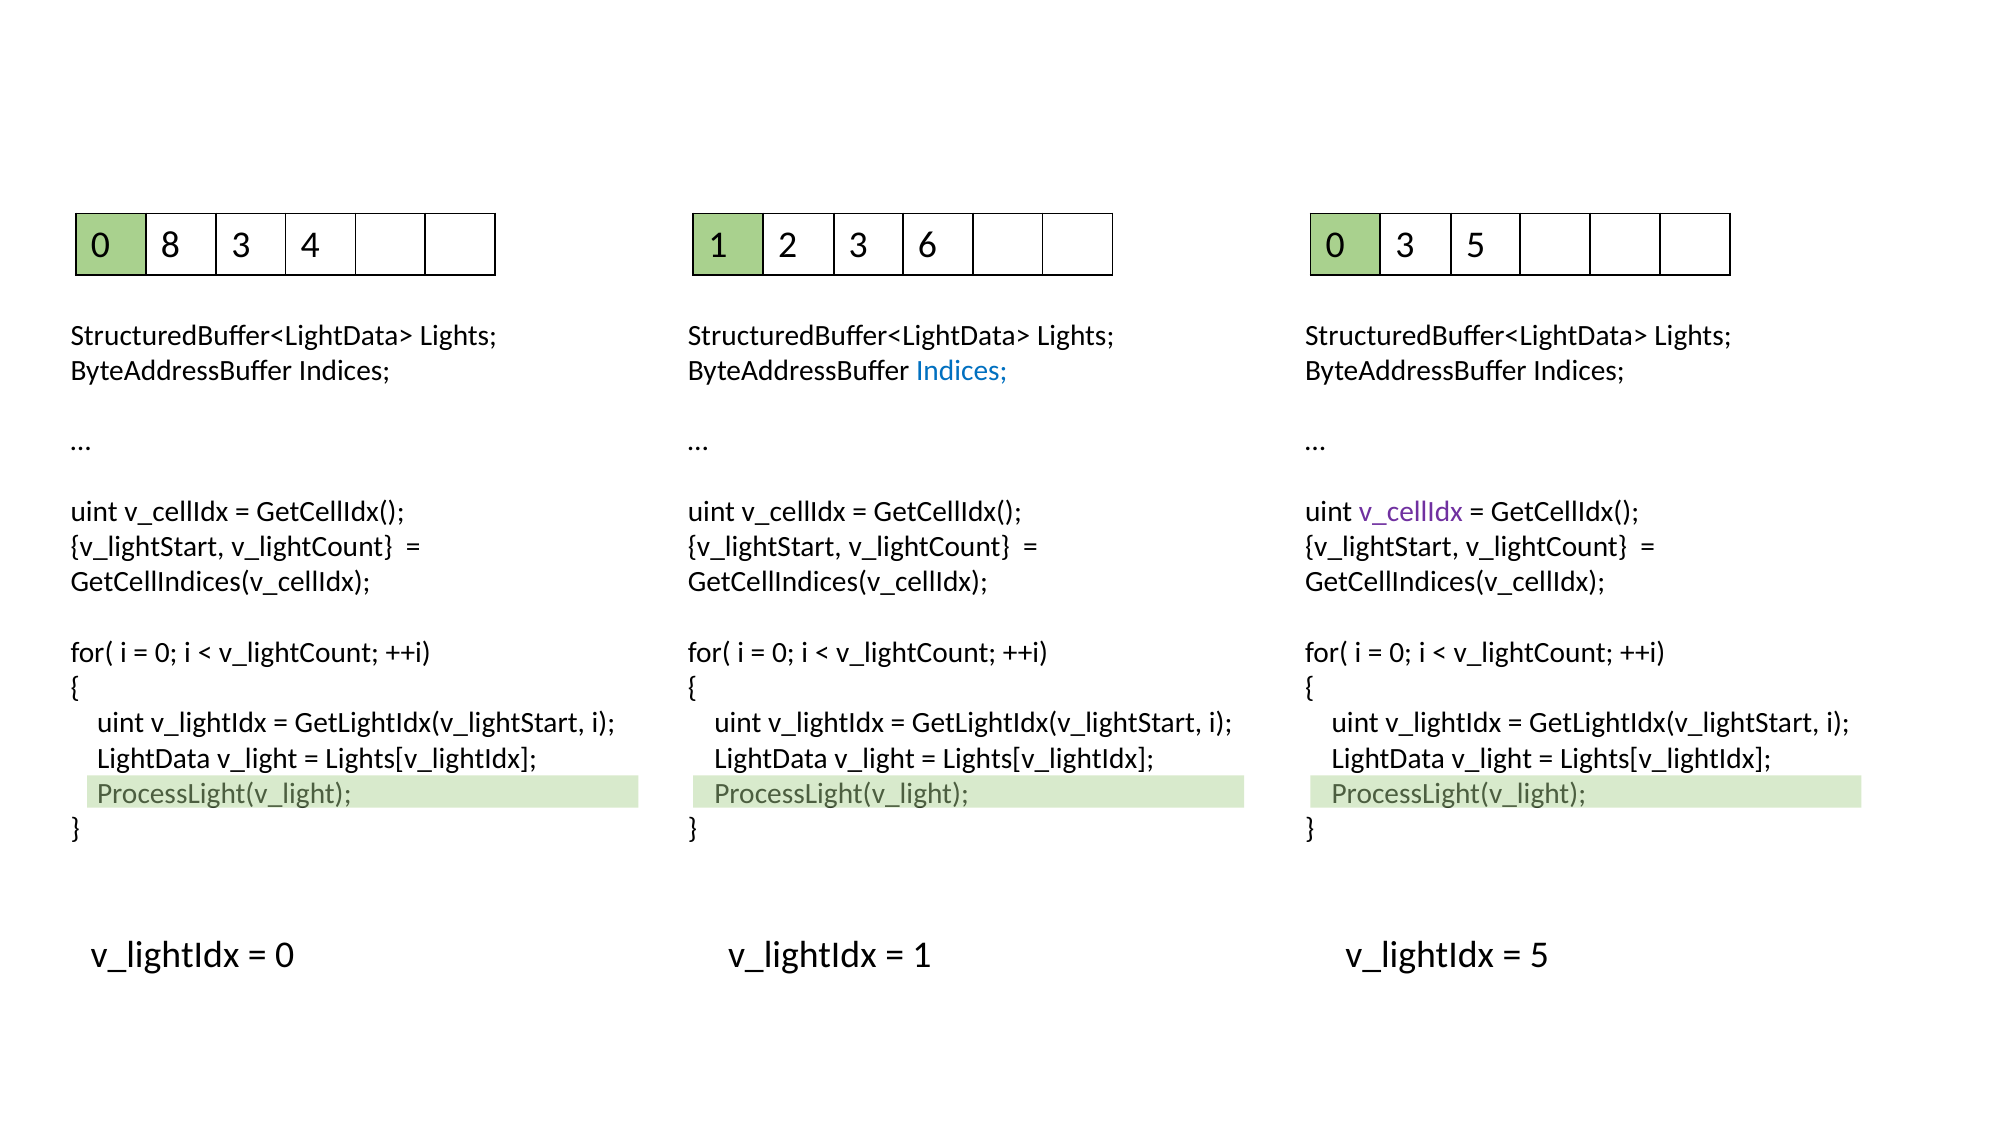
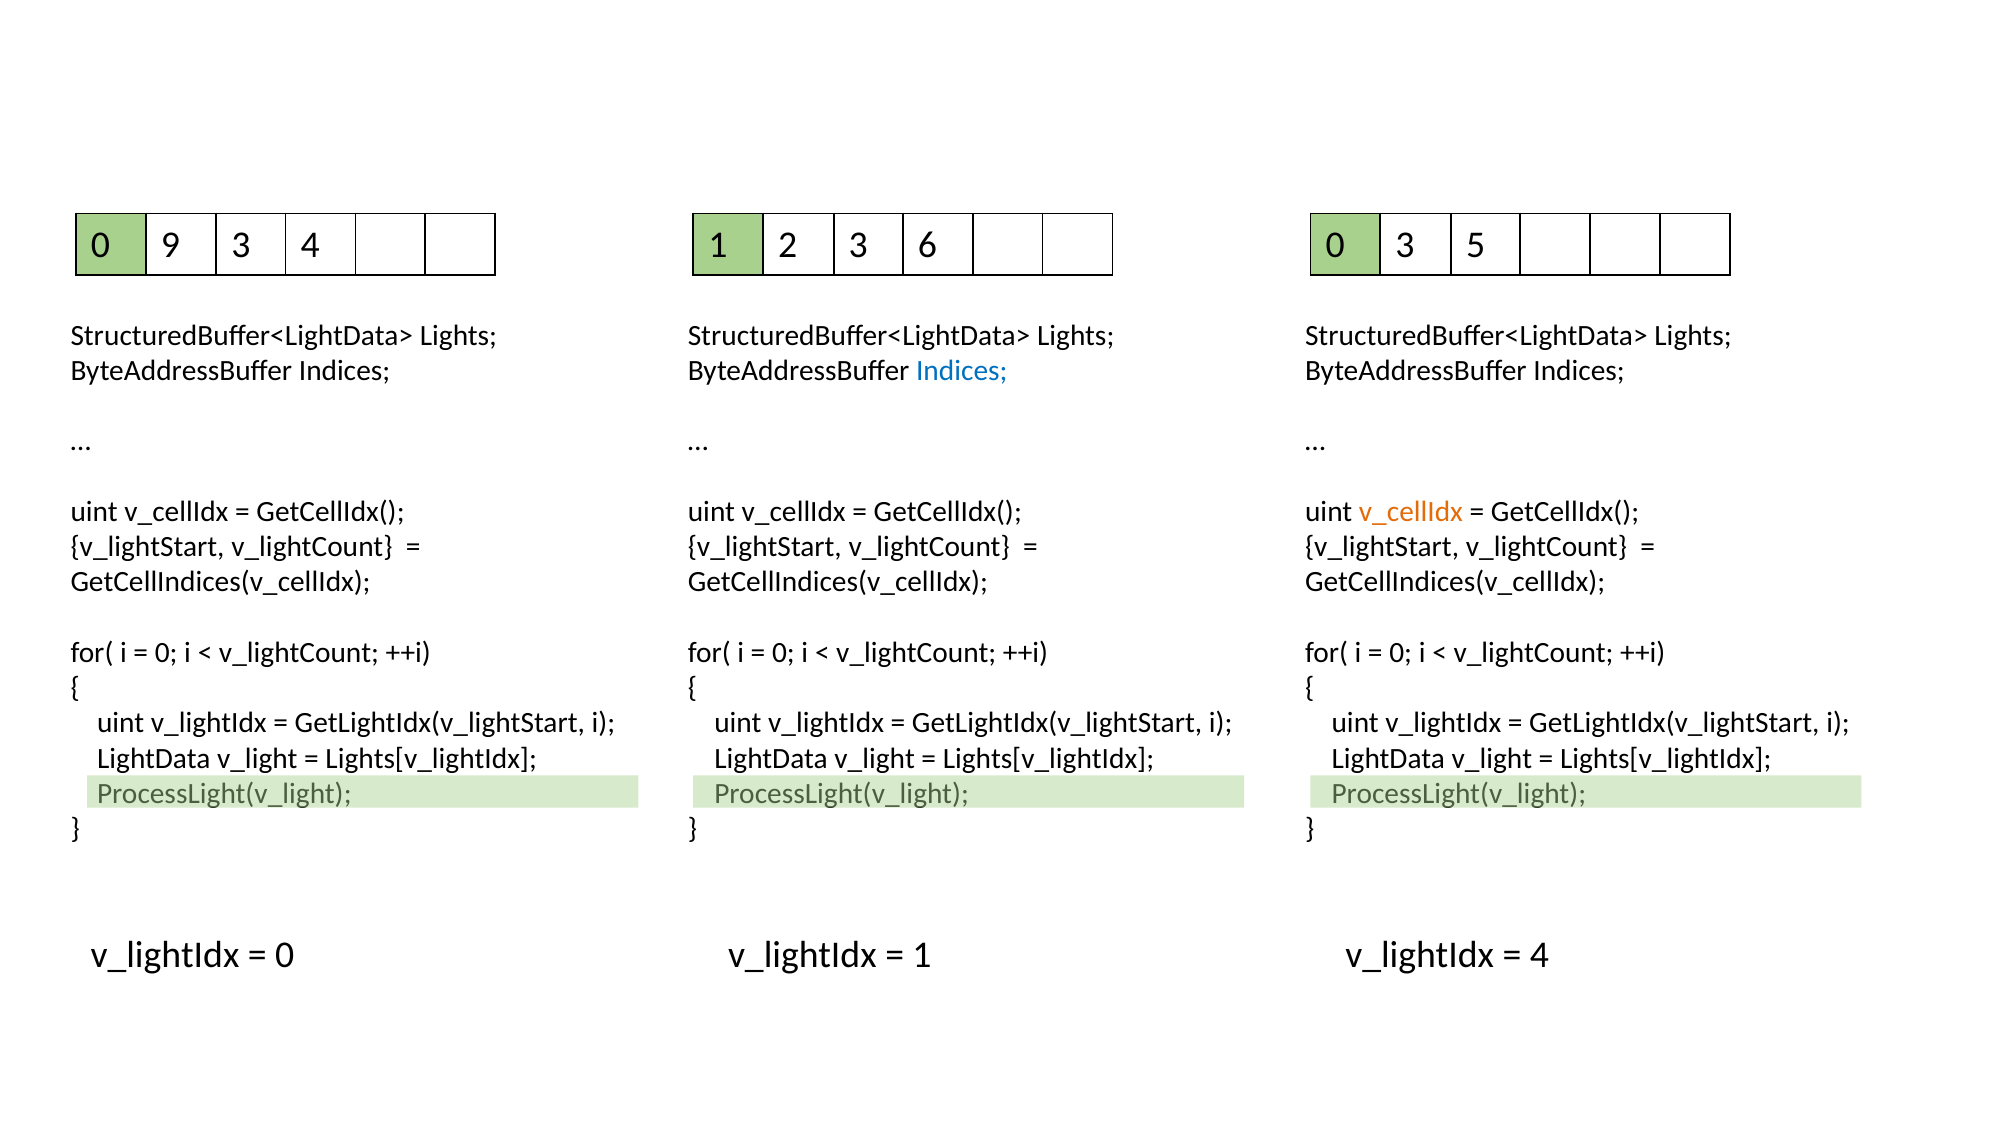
8: 8 -> 9 (170, 245)
v_cellIdx colour: purple -> orange (1411, 512)
5: 5 -> 4 (1539, 955)
